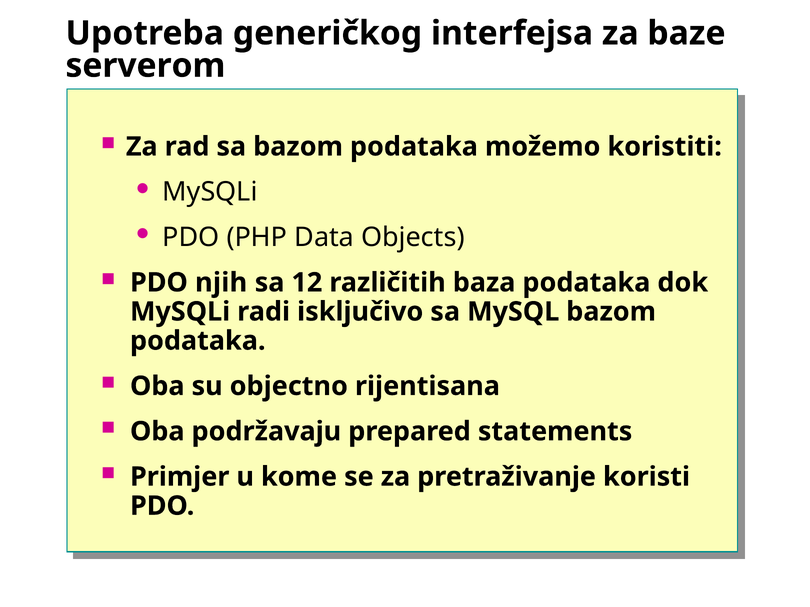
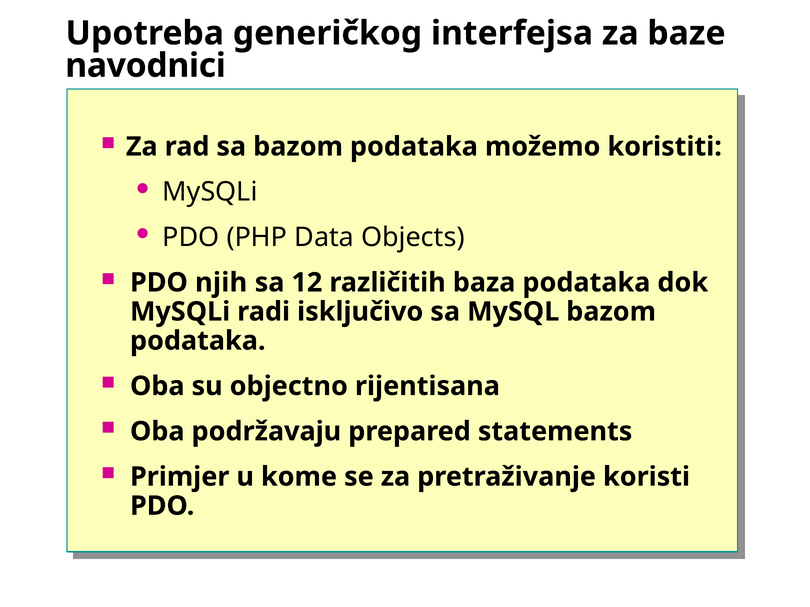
serverom: serverom -> navodnici (146, 66)
